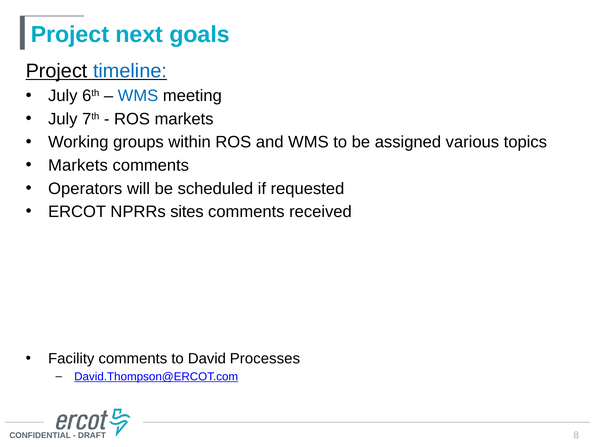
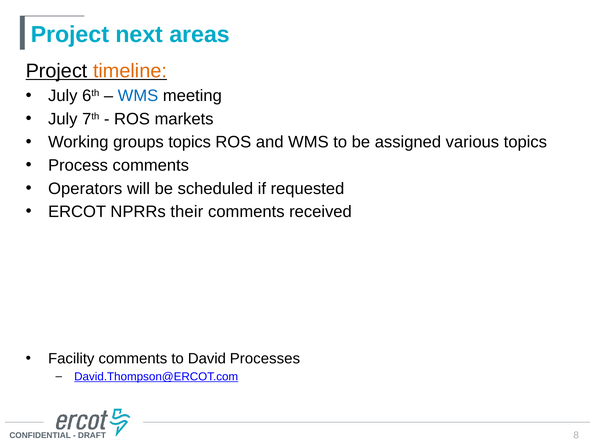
goals: goals -> areas (200, 34)
timeline colour: blue -> orange (130, 71)
groups within: within -> topics (190, 142)
Markets: Markets -> Process (78, 165)
sites: sites -> their (187, 212)
